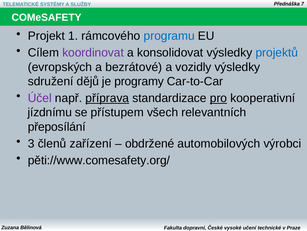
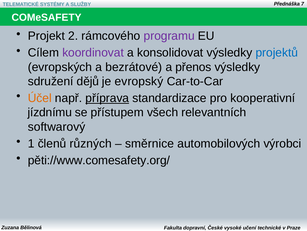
1: 1 -> 2 (73, 36)
programu colour: blue -> purple (169, 36)
vozidly: vozidly -> přenos (193, 67)
programy: programy -> evropský (139, 81)
Účel colour: purple -> orange (40, 98)
pro underline: present -> none (218, 98)
přeposílání: přeposílání -> softwarový (57, 126)
3: 3 -> 1 (31, 143)
zařízení: zařízení -> různých (91, 143)
obdržené: obdržené -> směrnice (150, 143)
